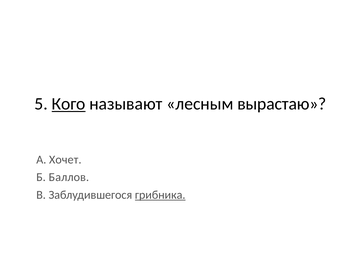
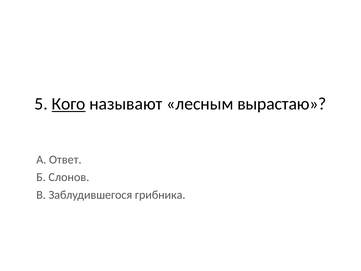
Хочет: Хочет -> Ответ (65, 159)
Баллов: Баллов -> Слонов (69, 177)
грибника underline: present -> none (160, 195)
